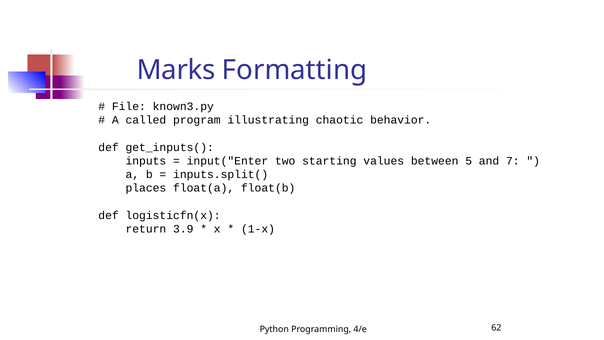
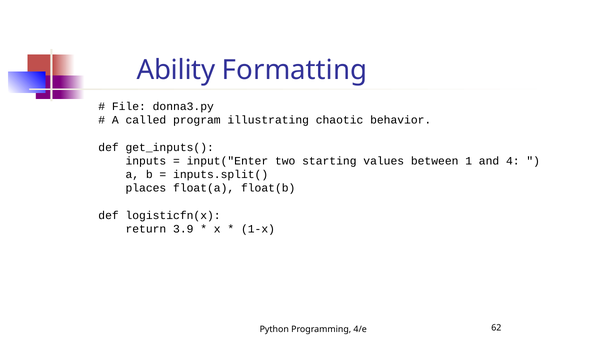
Marks: Marks -> Ability (176, 70)
known3.py: known3.py -> donna3.py (183, 107)
5: 5 -> 1 (469, 161)
7: 7 -> 4 (513, 161)
